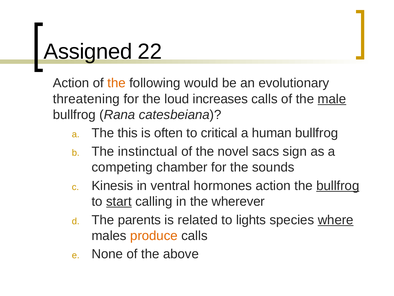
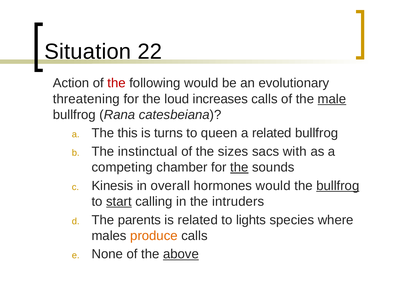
Assigned: Assigned -> Situation (88, 51)
the colour: orange -> red (117, 83)
often: often -> turns (169, 133)
critical: critical -> queen (219, 133)
a human: human -> related (272, 133)
novel: novel -> sizes (233, 151)
sign: sign -> with (295, 151)
the underline: none -> present (239, 167)
ventral: ventral -> overall (170, 185)
hormones action: action -> would (273, 185)
wherever: wherever -> intruders (238, 201)
where underline: present -> none (336, 220)
above underline: none -> present (181, 254)
